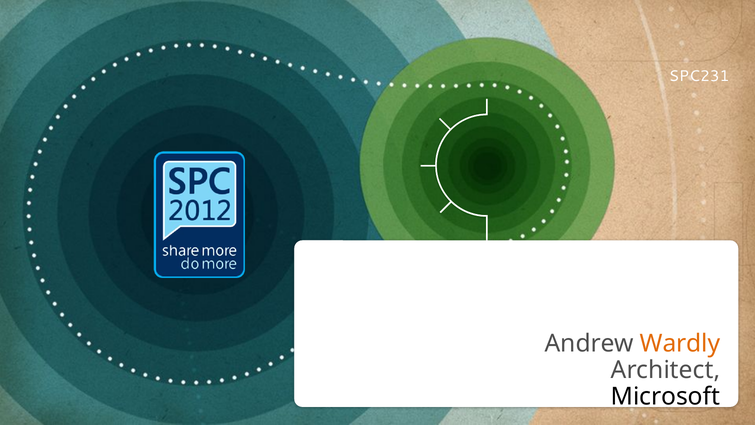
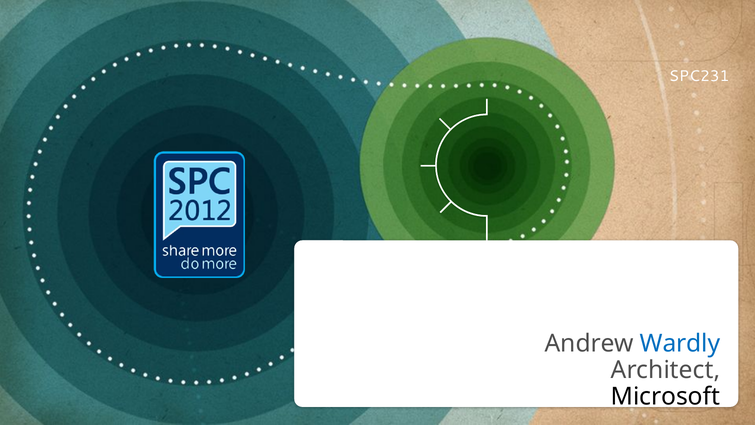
Wardly colour: orange -> blue (680, 343)
